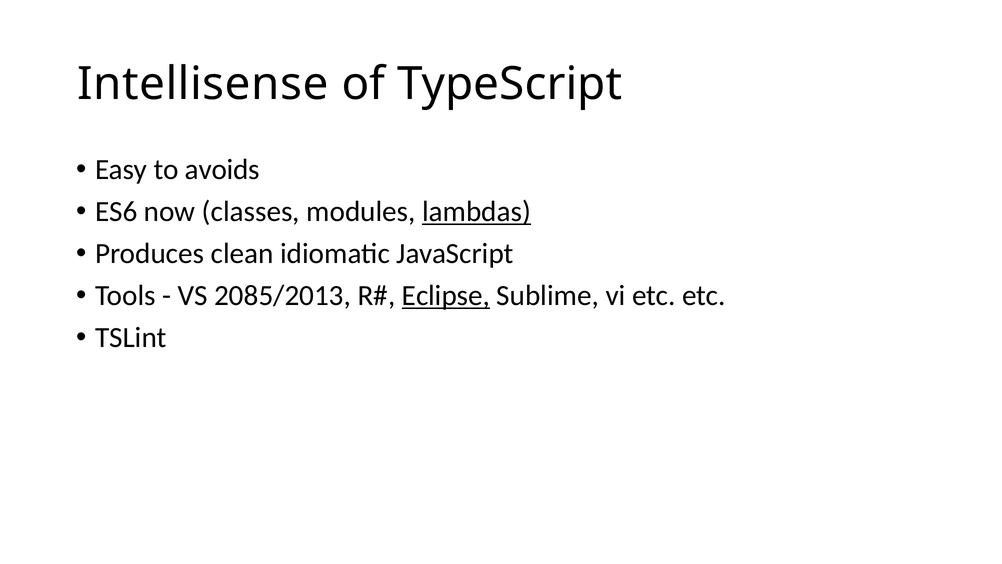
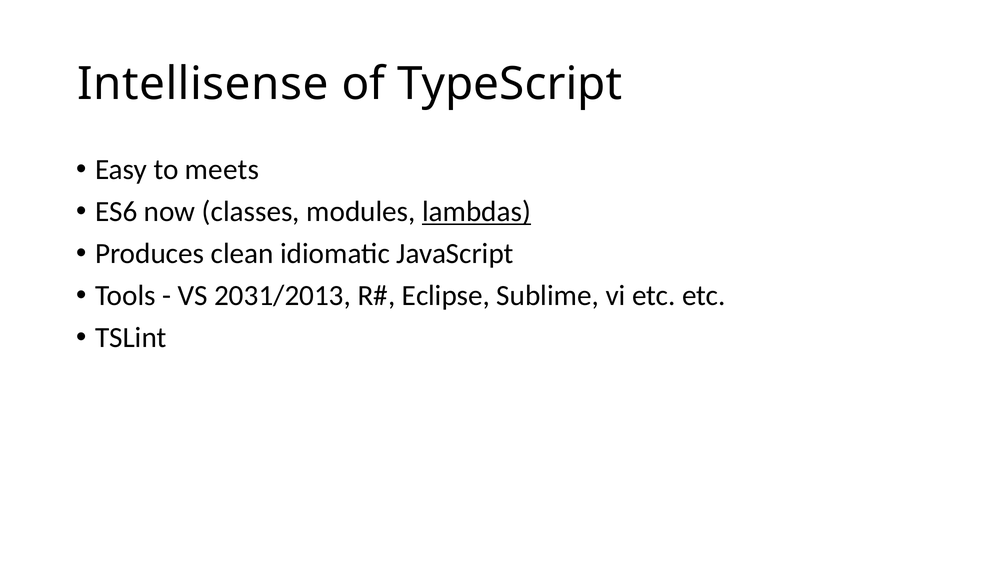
avoids: avoids -> meets (222, 169)
2085/2013: 2085/2013 -> 2031/2013 (283, 295)
Eclipse underline: present -> none (446, 295)
